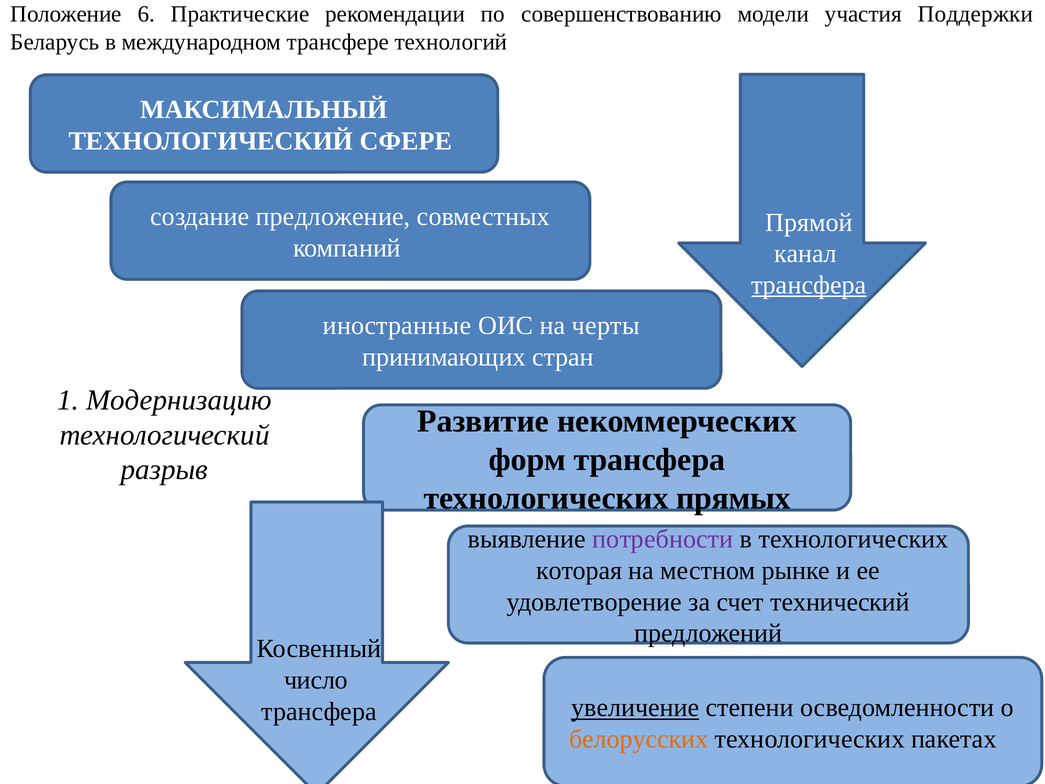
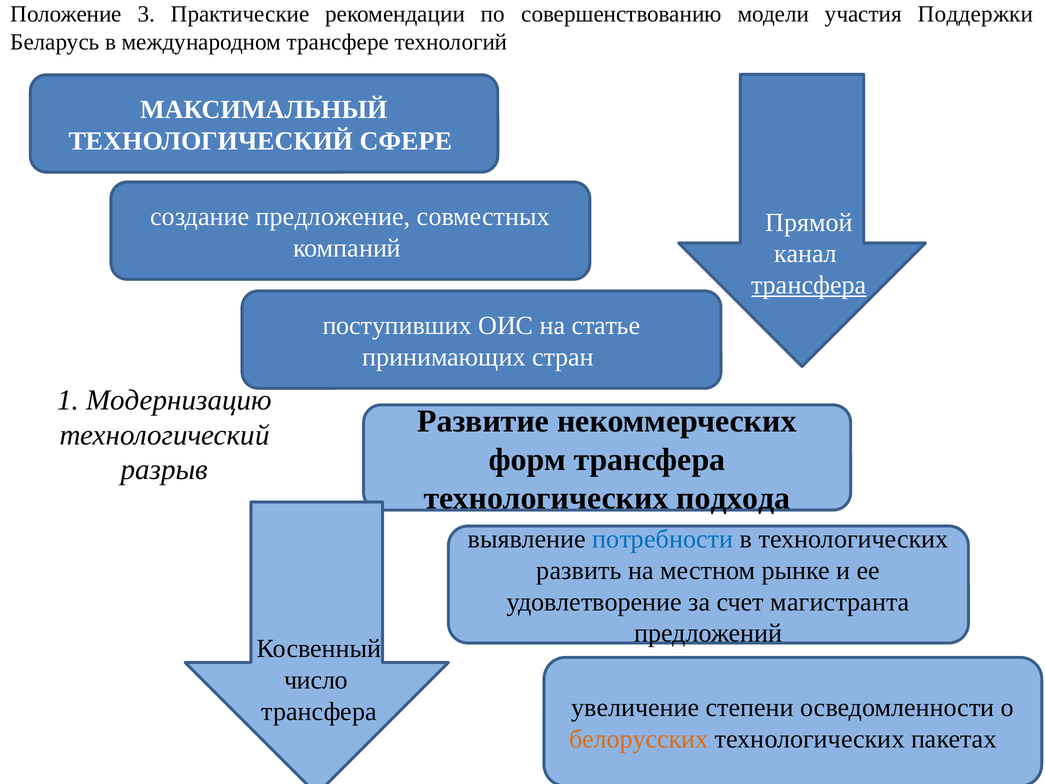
6: 6 -> 3 (146, 14)
иностранные: иностранные -> поступивших (397, 326)
черты: черты -> статье (606, 326)
прямых: прямых -> подхода (733, 498)
потребности colour: purple -> blue (663, 539)
которая: которая -> развить (579, 570)
технический: технический -> магистранта (840, 602)
увеличение underline: present -> none (635, 708)
